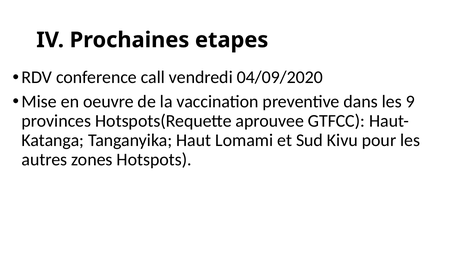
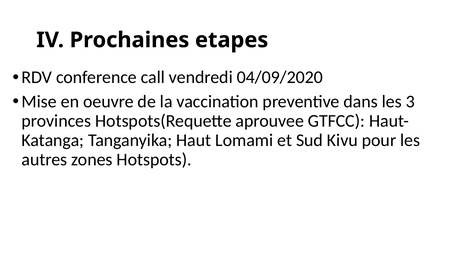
9: 9 -> 3 (410, 102)
